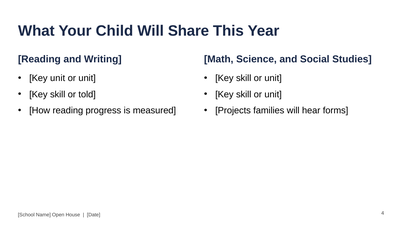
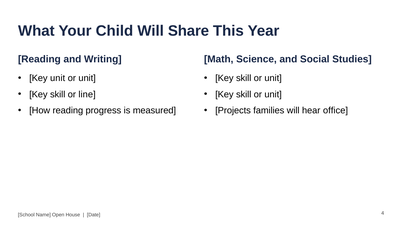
told: told -> line (87, 94)
forms: forms -> office (336, 110)
